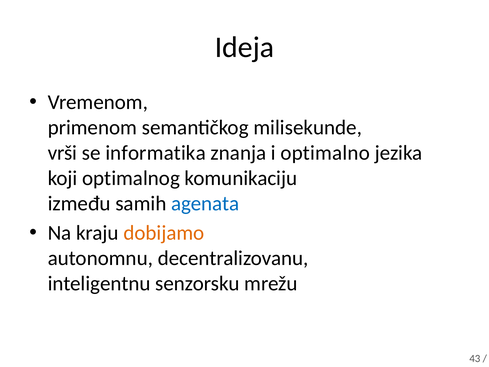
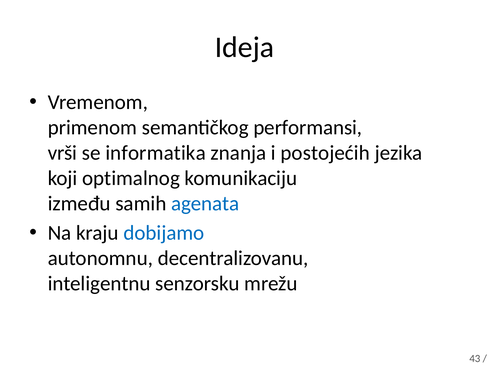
milisekunde: milisekunde -> performansi (308, 127)
optimalno: optimalno -> postojećih (325, 153)
dobijamo colour: orange -> blue (164, 233)
